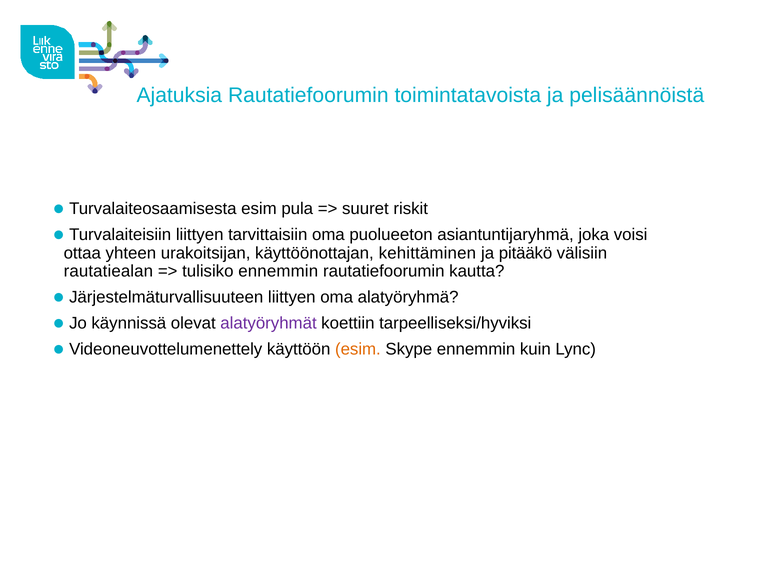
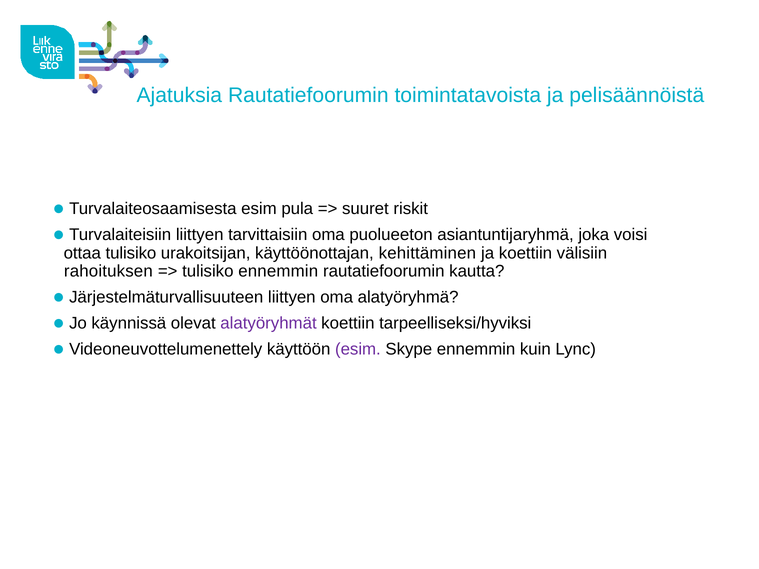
ottaa yhteen: yhteen -> tulisiko (131, 253)
ja pitääkö: pitääkö -> koettiin (525, 253)
rautatiealan: rautatiealan -> rahoituksen (108, 271)
esim colour: orange -> purple (358, 350)
